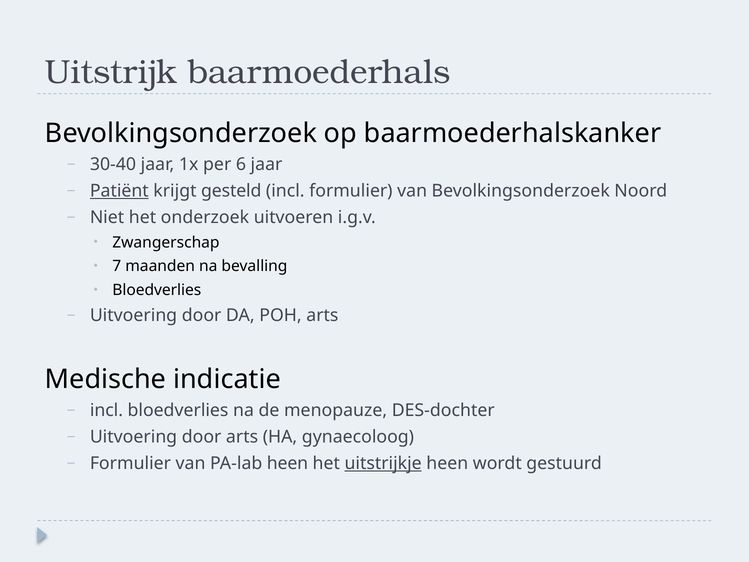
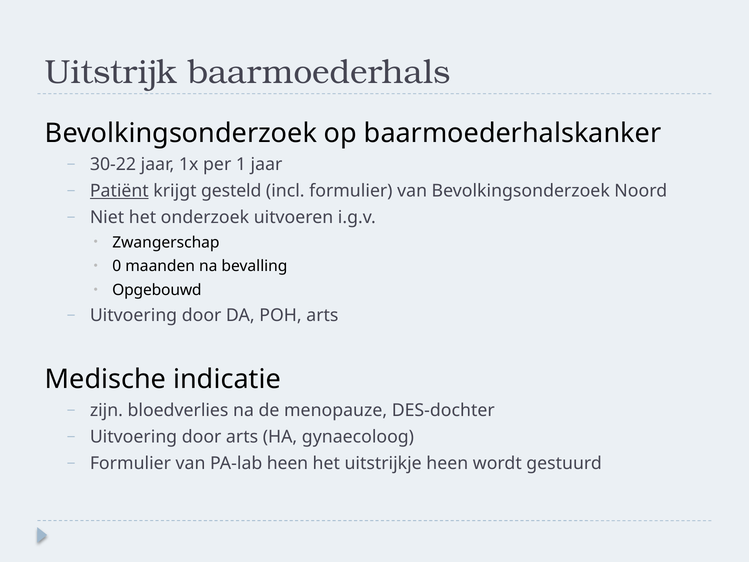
30-40: 30-40 -> 30-22 (113, 164)
6: 6 -> 1 (241, 164)
7: 7 -> 0 (117, 266)
Bloedverlies: Bloedverlies -> Opgebouwd (157, 290)
incl: incl -> zijn (106, 410)
uitstrijkje underline: present -> none (383, 463)
